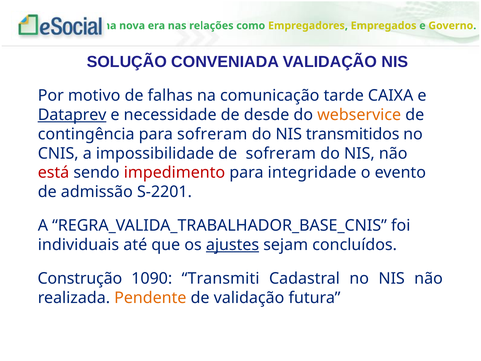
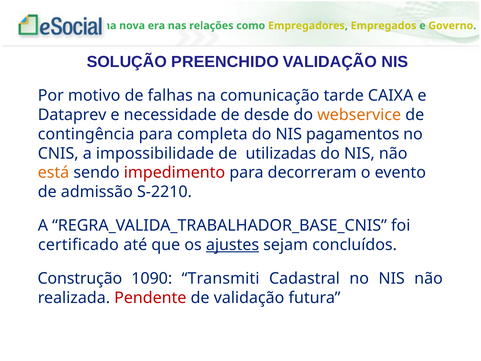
CONVENIADA: CONVENIADA -> PREENCHIDO (225, 62)
Dataprev underline: present -> none (72, 115)
para sofreram: sofreram -> completa (212, 134)
transmitidos: transmitidos -> pagamentos (353, 134)
de sofreram: sofreram -> utilizadas (281, 153)
está colour: red -> orange (54, 173)
integridade: integridade -> decorreram (312, 173)
S-2201: S-2201 -> S-2210 (164, 192)
individuais: individuais -> certificado (78, 245)
Pendente colour: orange -> red (150, 298)
